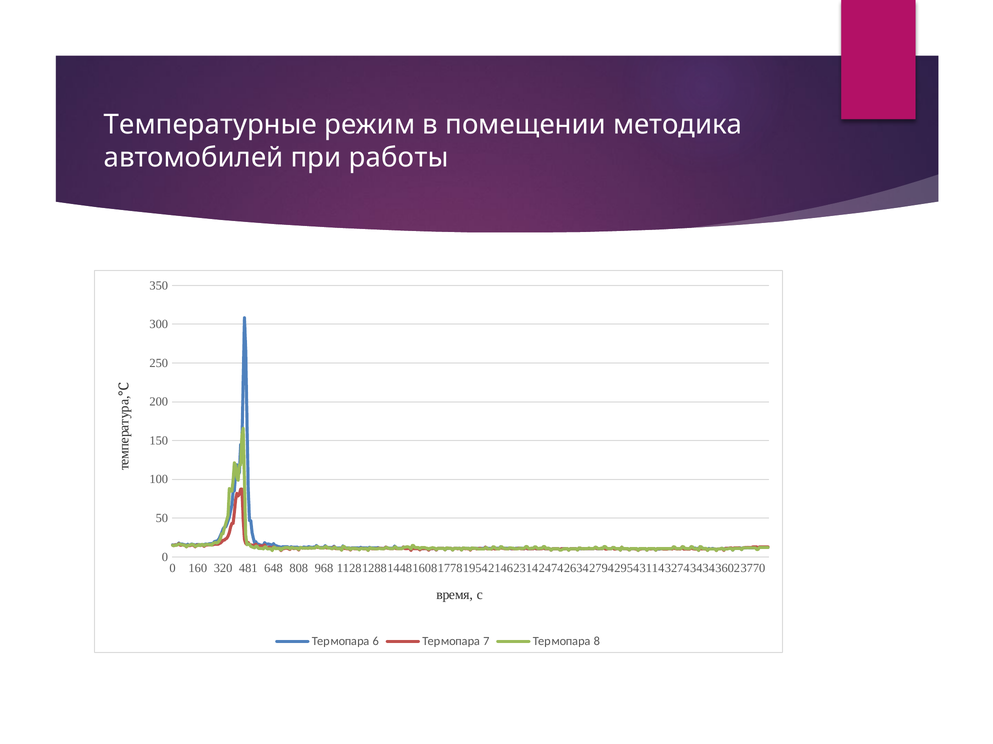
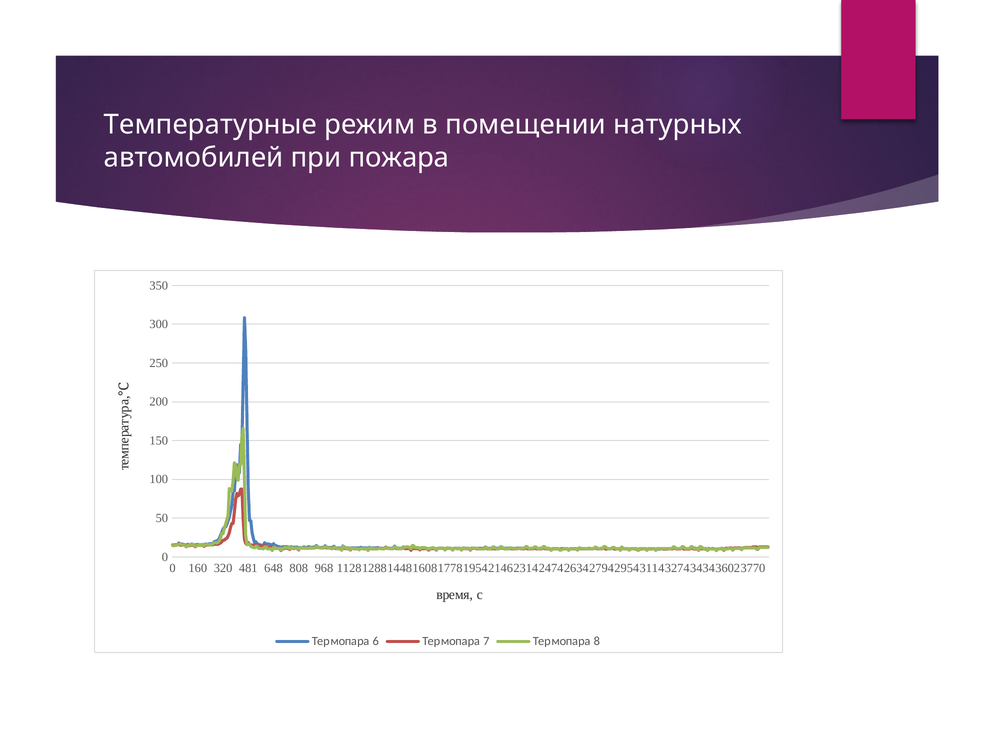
методика: методика -> натурных (678, 125)
работы: работы -> пожара (399, 158)
